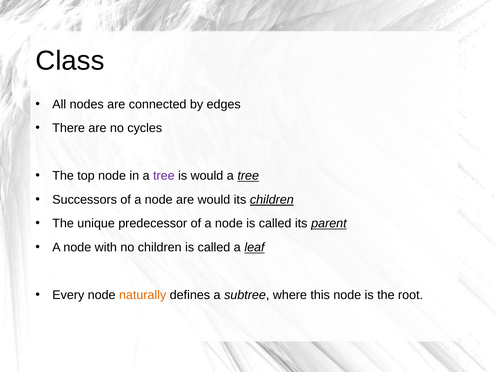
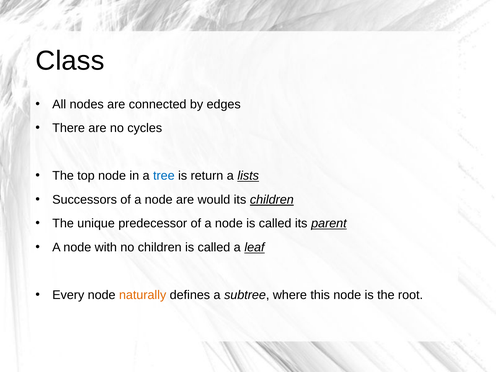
tree colour: purple -> blue (164, 176)
is would: would -> return (207, 176)
tree: tree -> lists (248, 176)
